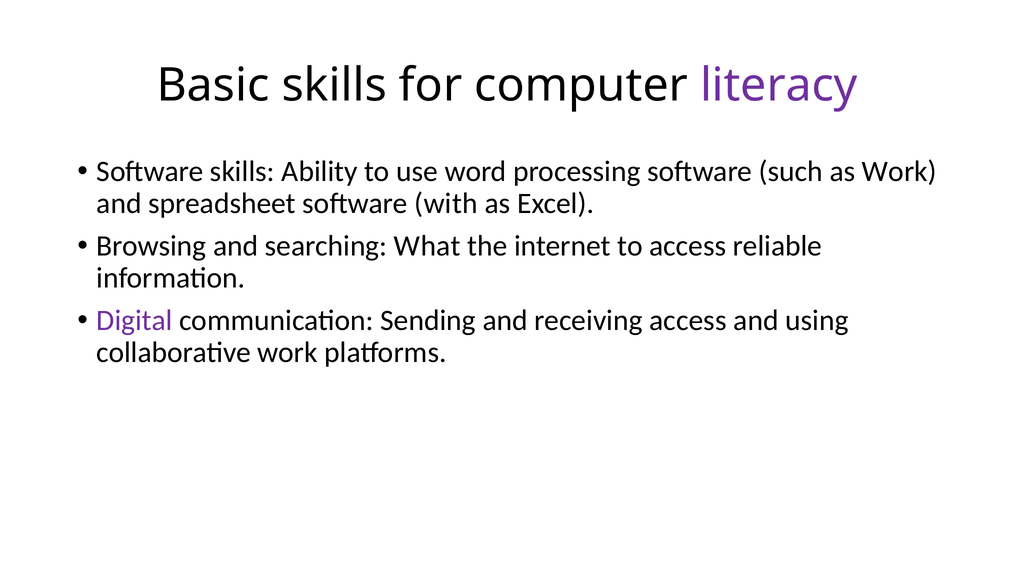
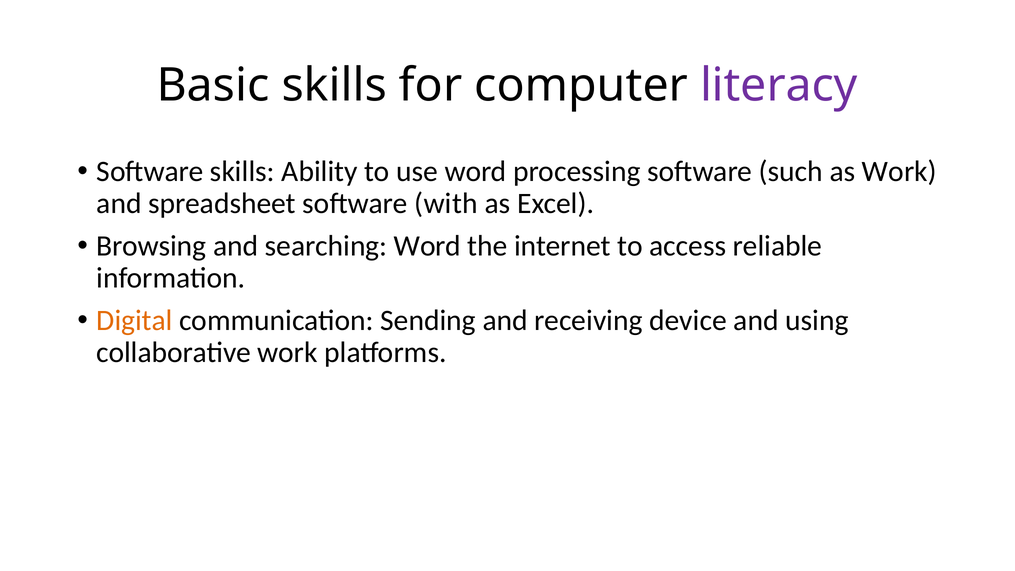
searching What: What -> Word (427, 246)
Digital colour: purple -> orange (134, 321)
receiving access: access -> device (688, 321)
